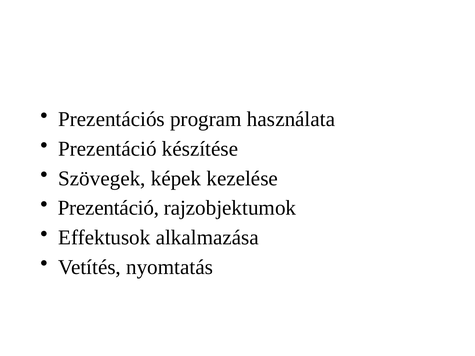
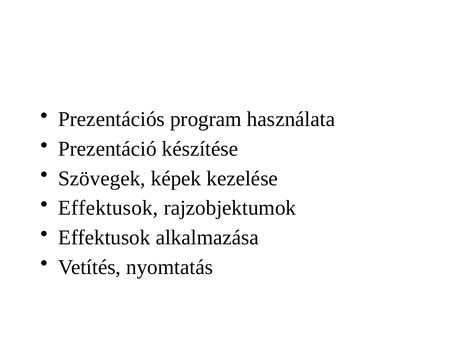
Prezentáció: Prezentáció -> Effektusok (108, 208)
